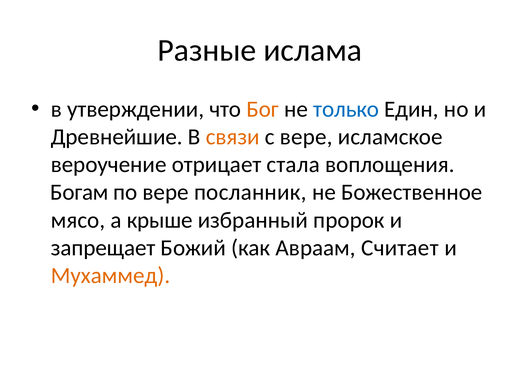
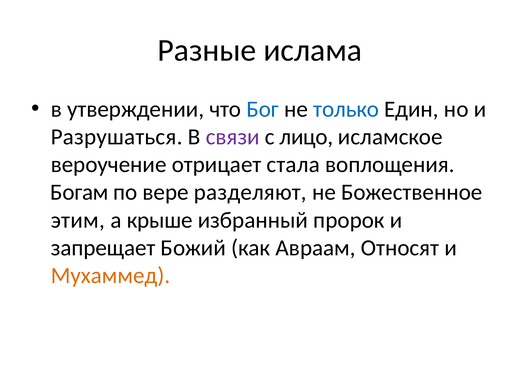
Бог colour: orange -> blue (263, 109)
Древнейшие: Древнейшие -> Разрушаться (117, 137)
связи colour: orange -> purple (233, 137)
с вере: вере -> лицо (306, 137)
посланник: посланник -> разделяют (250, 192)
мясо: мясо -> этим (78, 220)
Считает: Считает -> Относят (400, 248)
